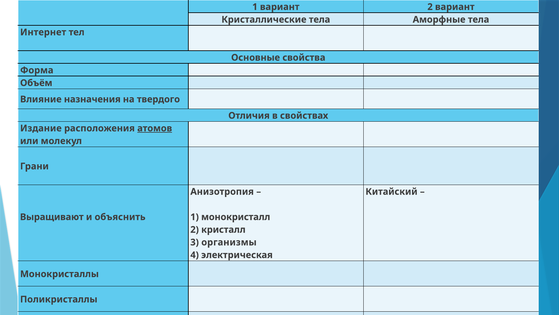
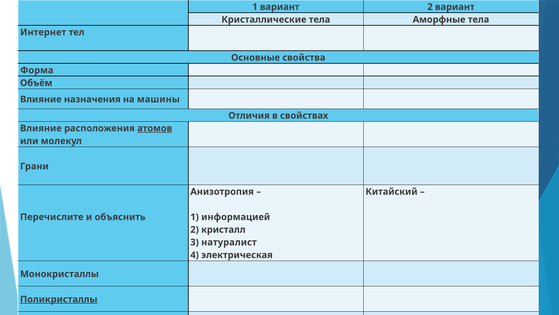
твердого: твердого -> машины (158, 99)
Издание: Издание -> Влияние (41, 128)
Выращивают: Выращивают -> Перечислите (52, 217)
монокристалл: монокристалл -> информацией (236, 217)
организмы: организмы -> натуралист (229, 242)
Поликристаллы underline: none -> present (59, 299)
